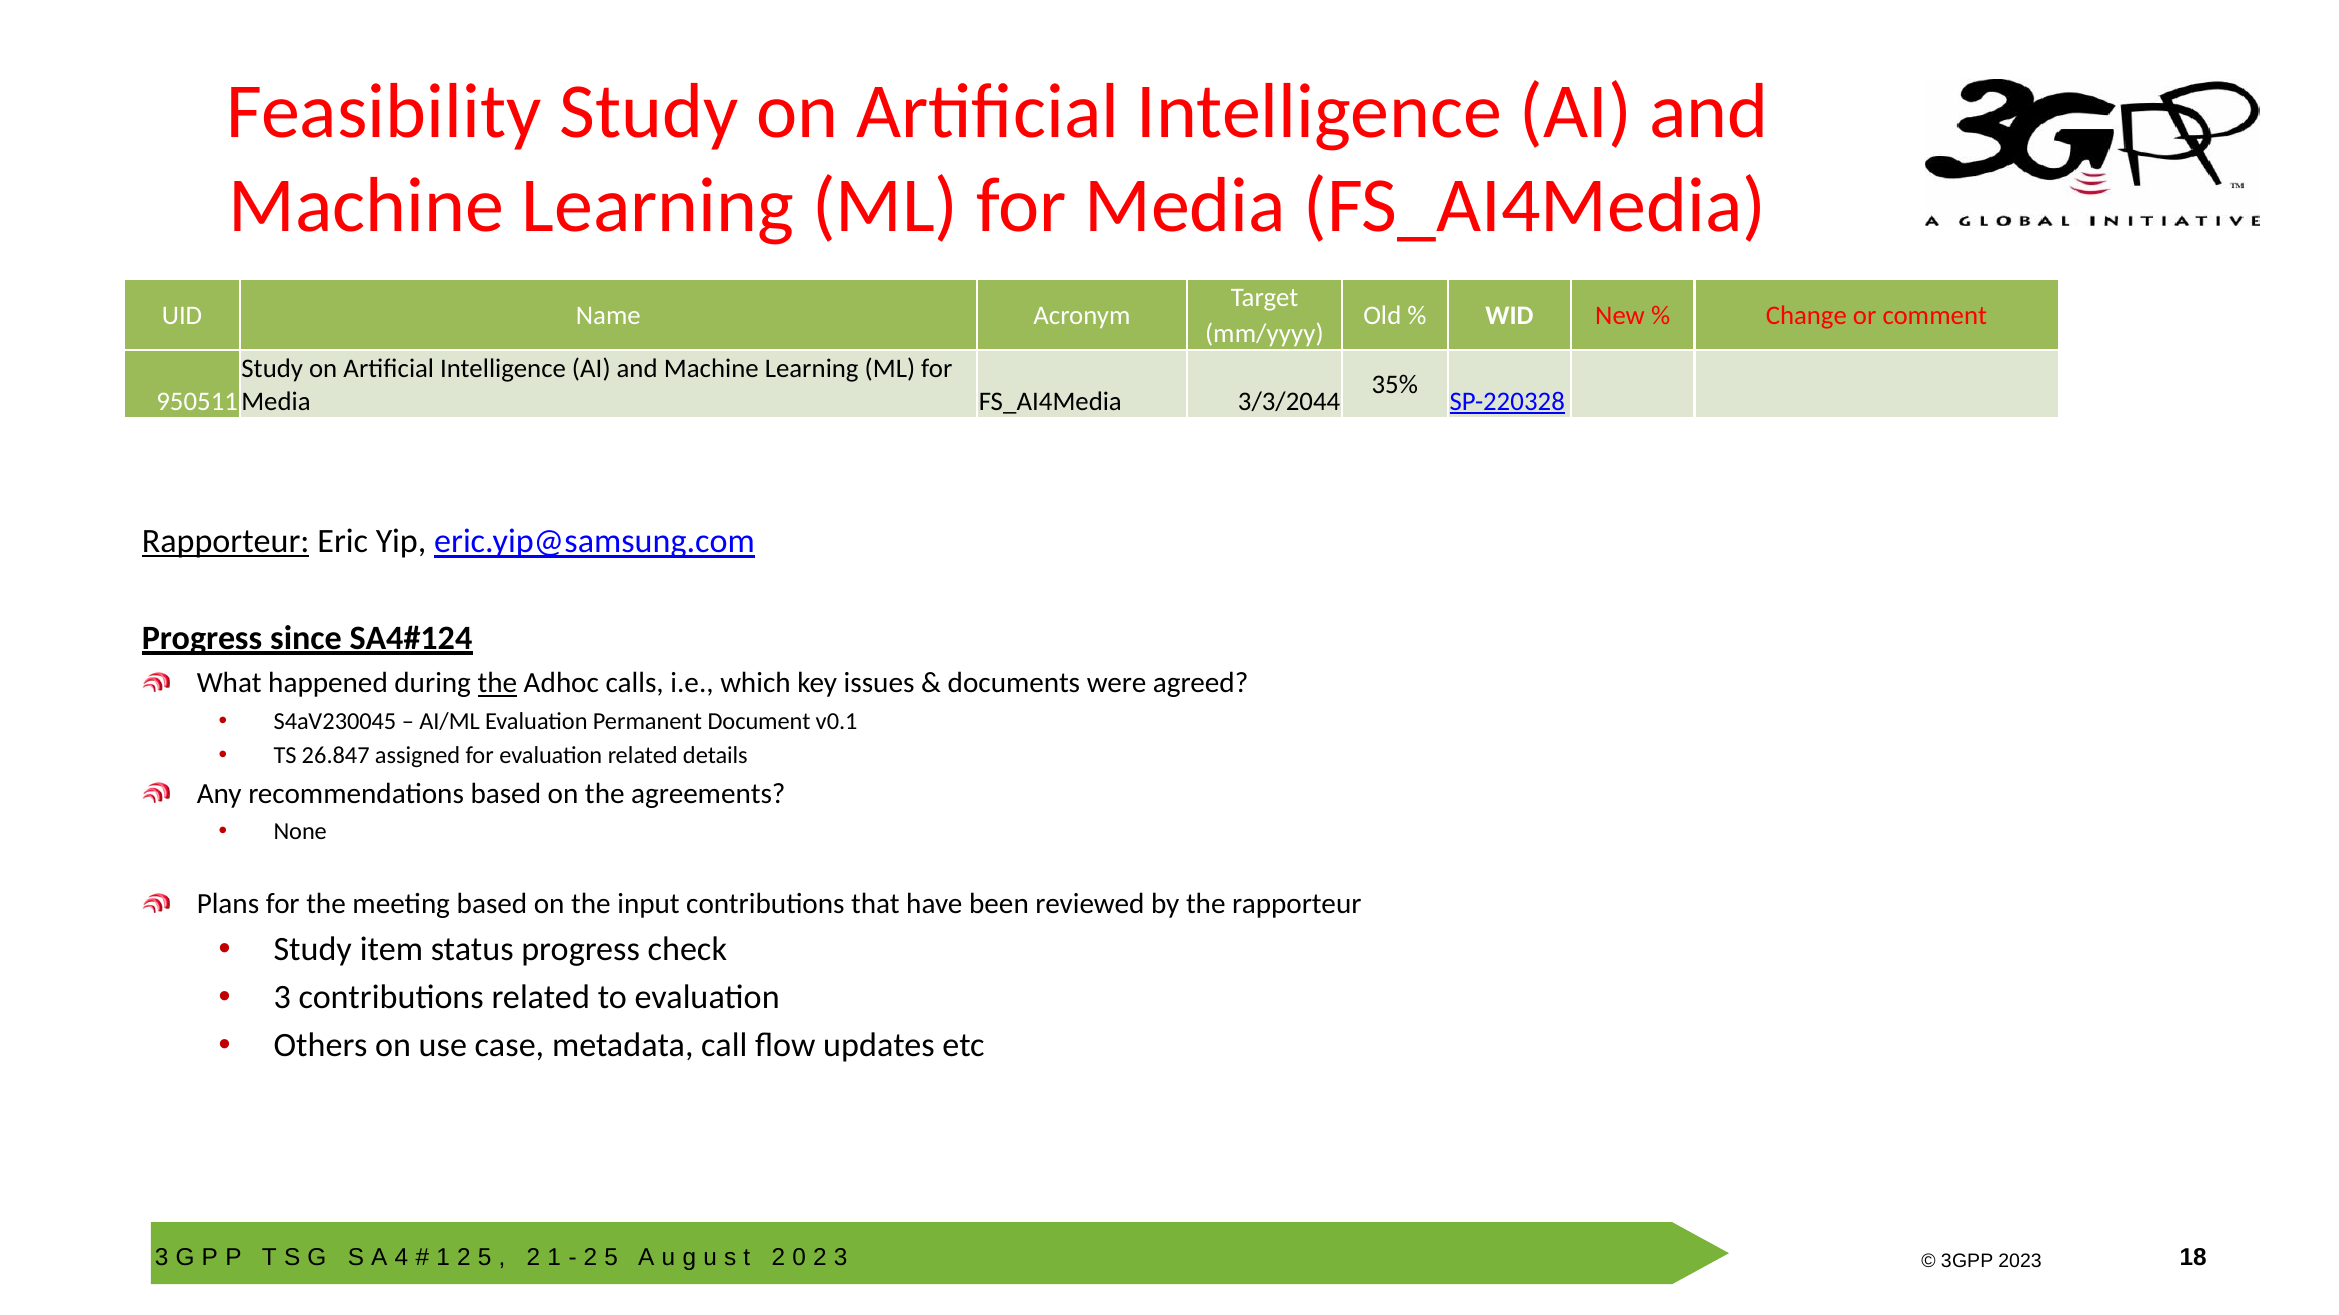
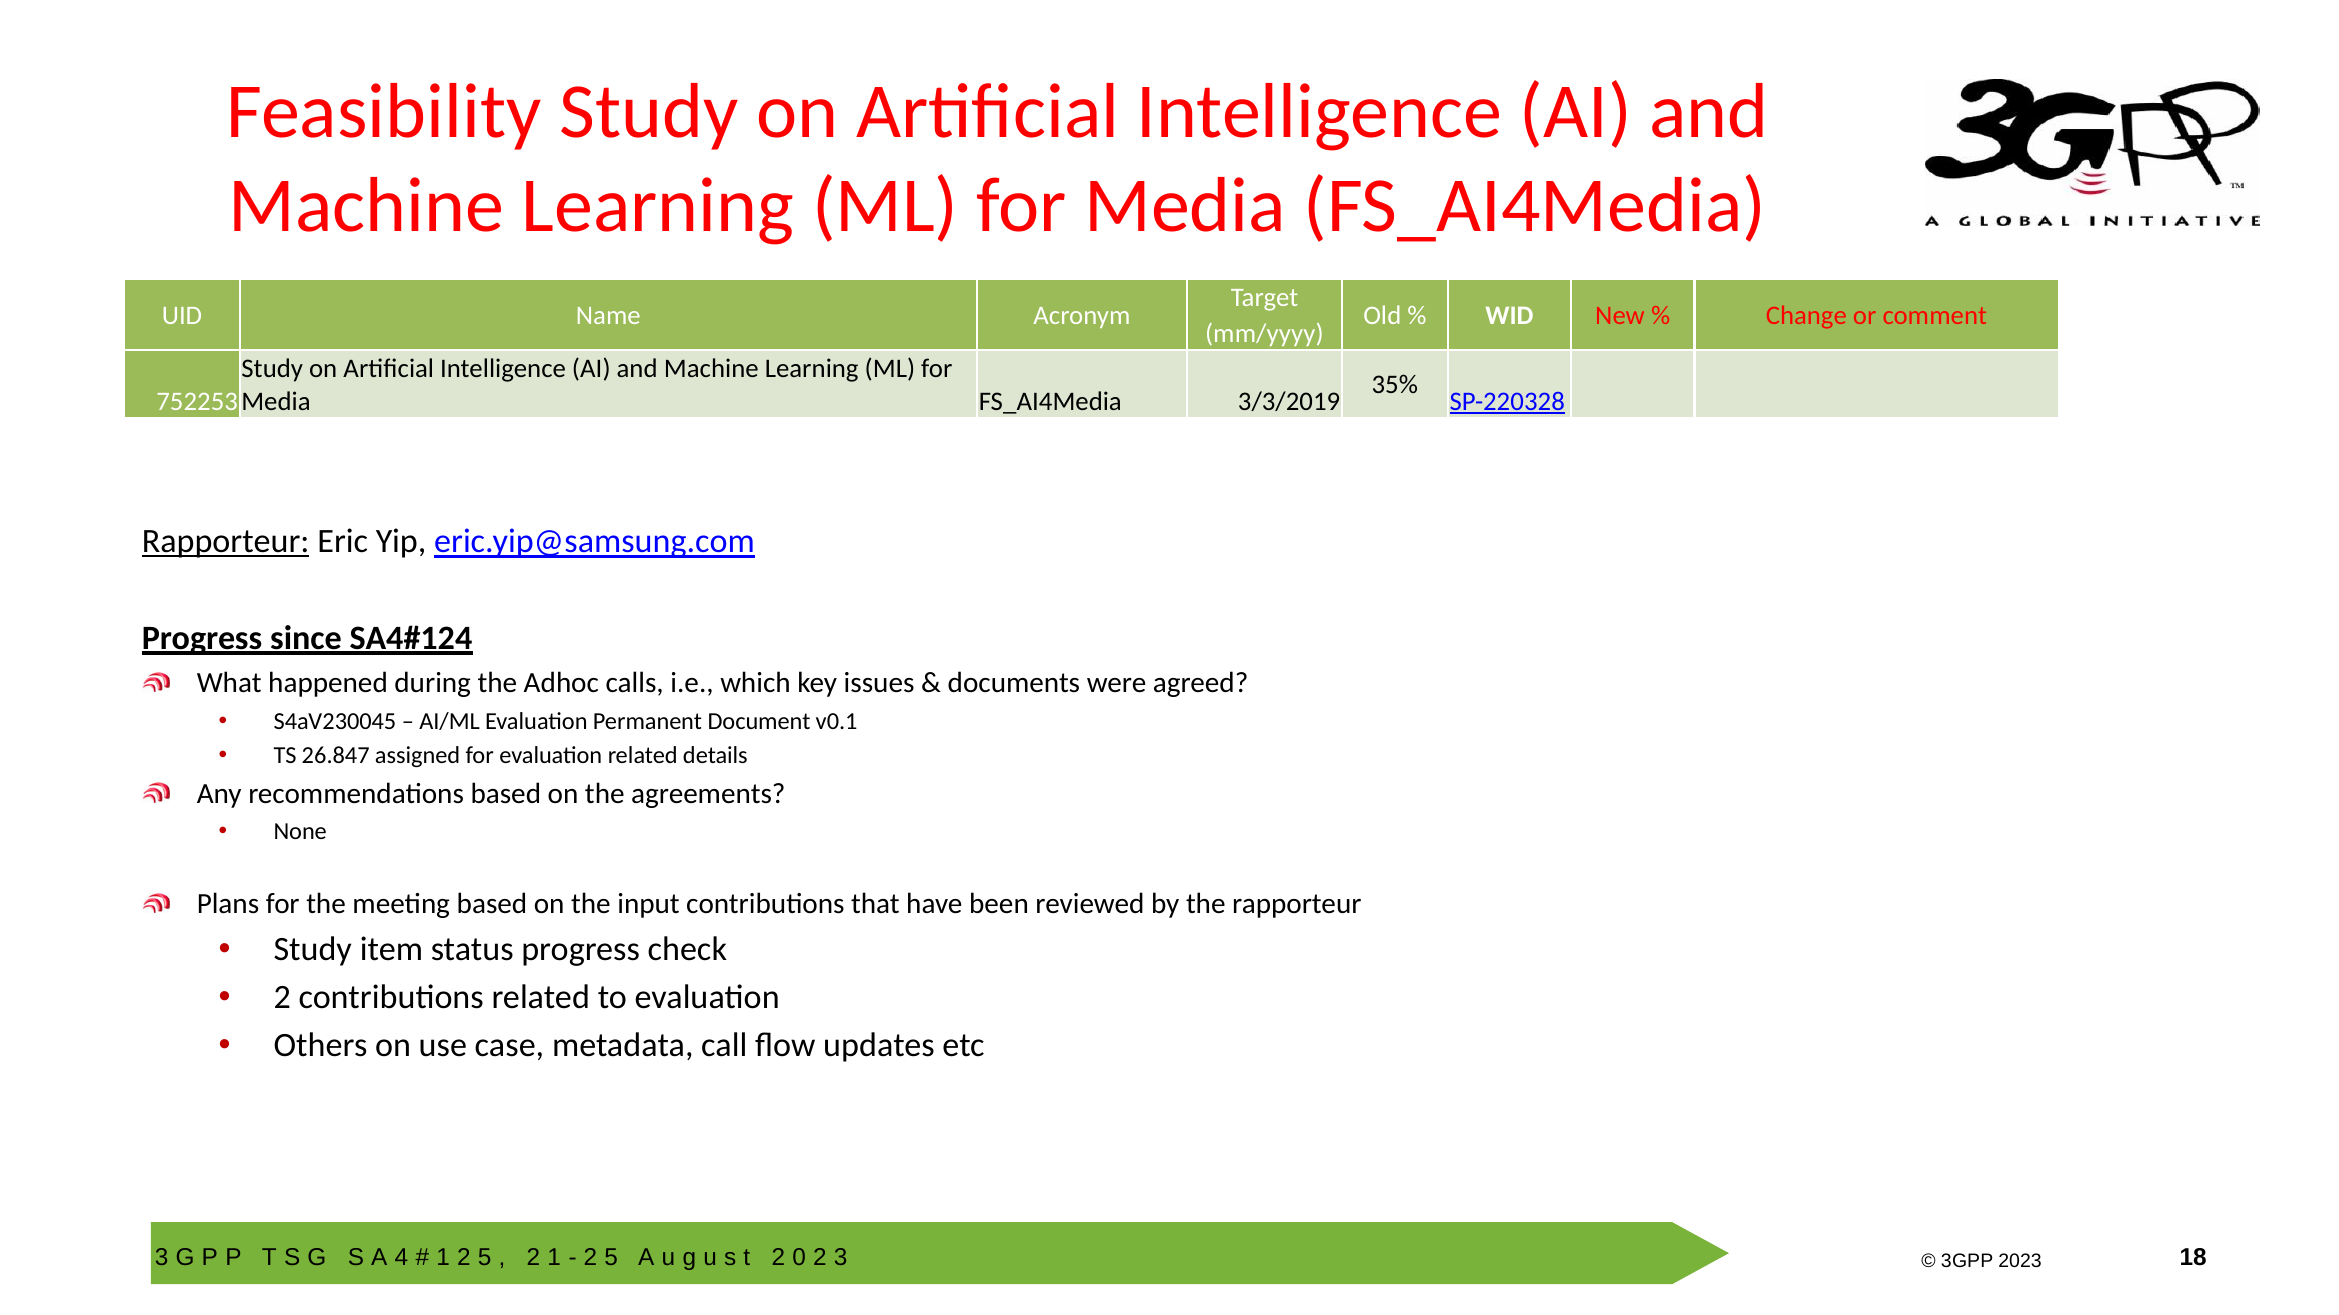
950511: 950511 -> 752253 (197, 402)
3/3/2044: 3/3/2044 -> 3/3/2019 (1289, 402)
the underline: present -> none (497, 683)
3: 3 -> 2 (282, 998)
